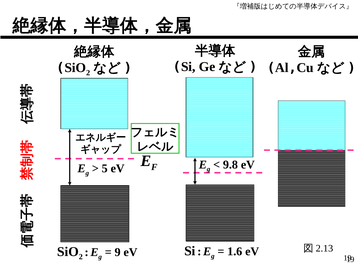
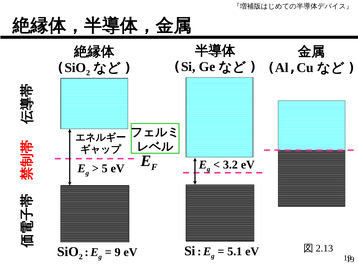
9.8: 9.8 -> 3.2 (230, 165)
1.6: 1.6 -> 5.1 (235, 252)
